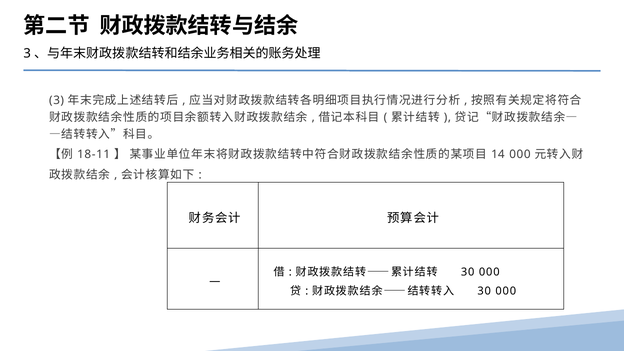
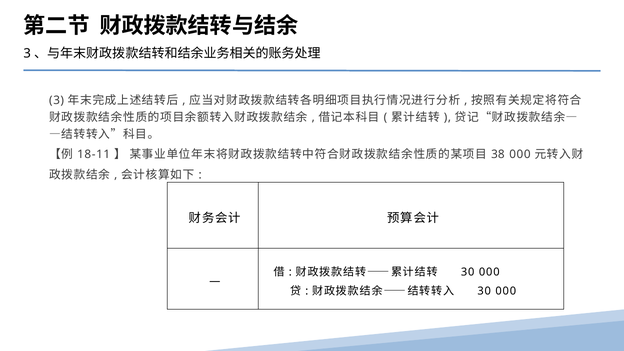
14: 14 -> 38 (498, 155)
